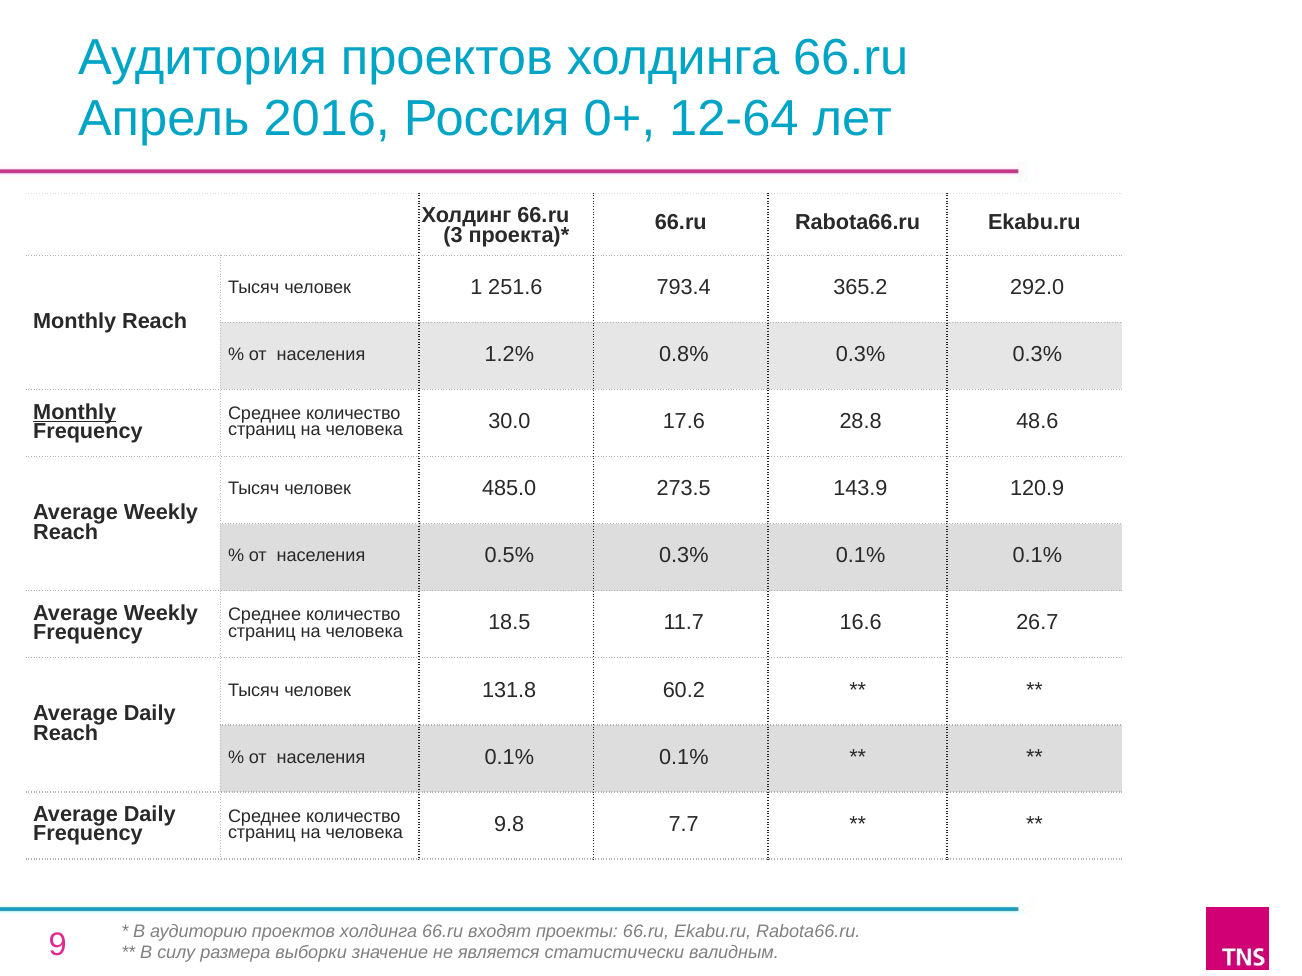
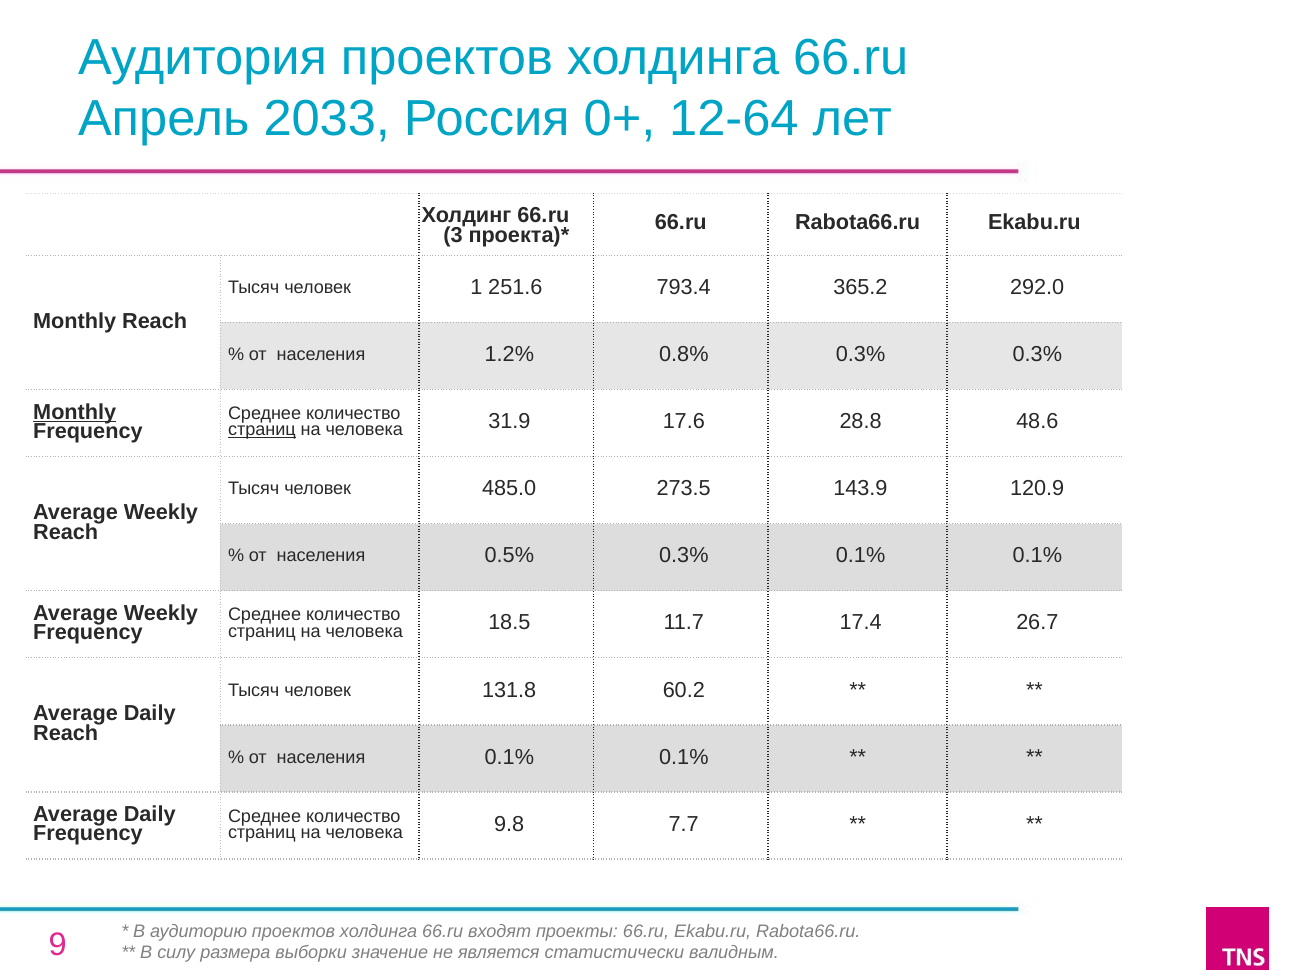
2016: 2016 -> 2033 (327, 119)
страниц underline: none -> present (262, 430)
30.0: 30.0 -> 31.9 (509, 422)
16.6: 16.6 -> 17.4 (861, 623)
